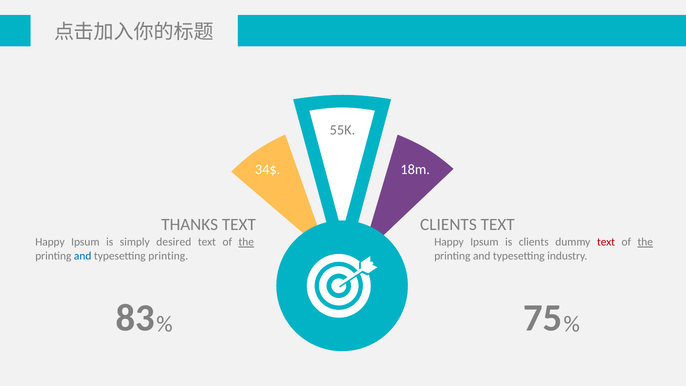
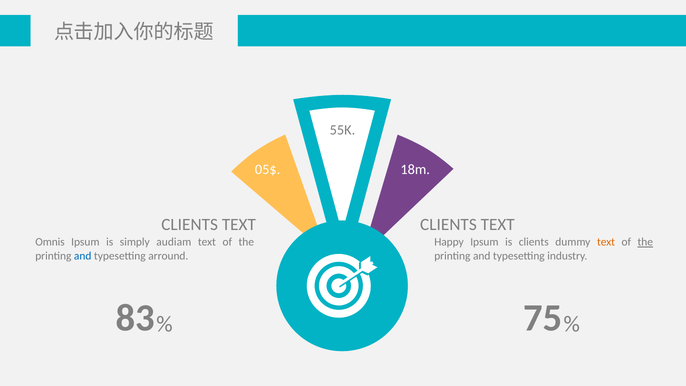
34$: 34$ -> 05$ (268, 170)
THANKS: THANKS -> CLIENTS (190, 225)
Happy: Happy -> Omnis (50, 242)
desired: desired -> audiam (174, 242)
the underline: present -> none (246, 242)
text colour: red -> orange (606, 242)
typesetting printing: printing -> arround (168, 256)
